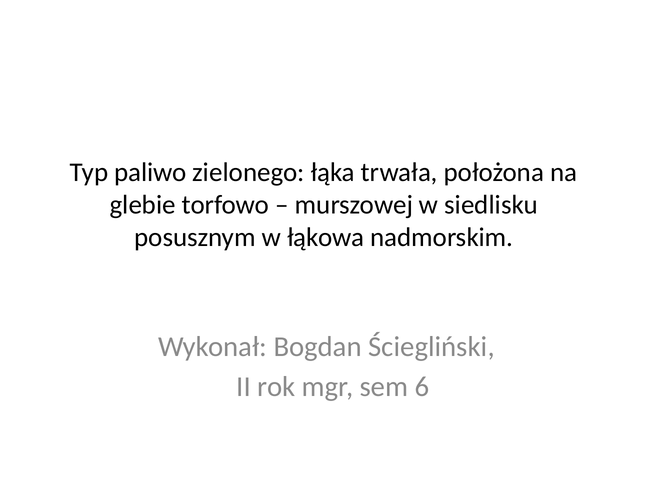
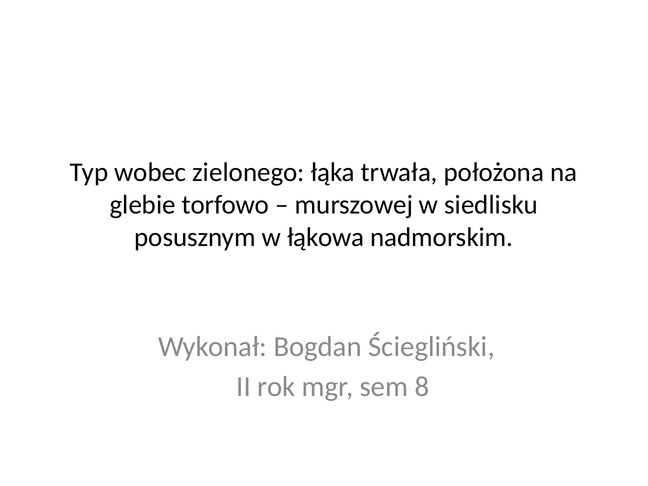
paliwo: paliwo -> wobec (150, 173)
6: 6 -> 8 (422, 387)
